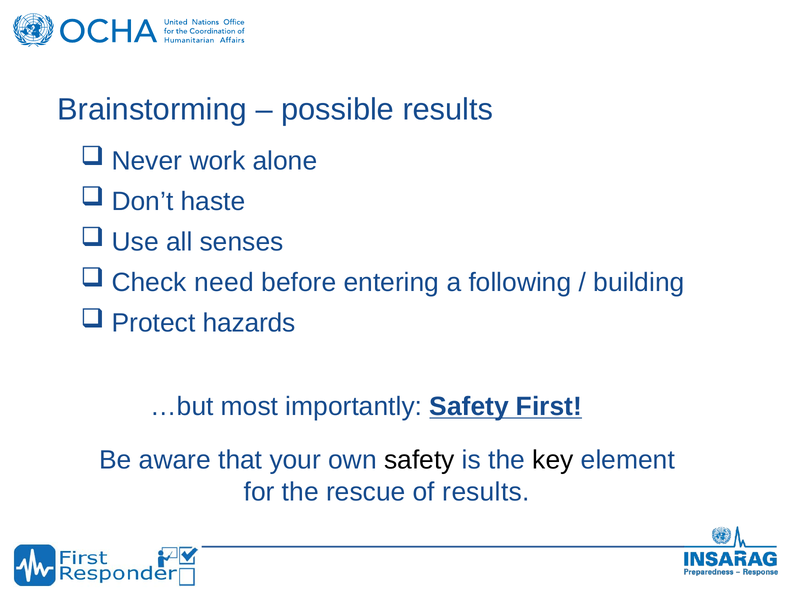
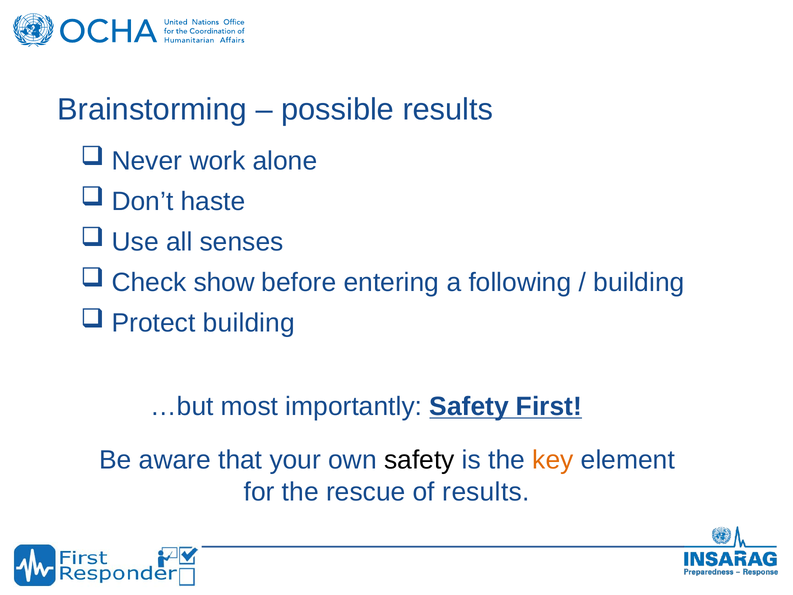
need: need -> show (224, 282)
Protect hazards: hazards -> building (249, 323)
key colour: black -> orange (553, 460)
